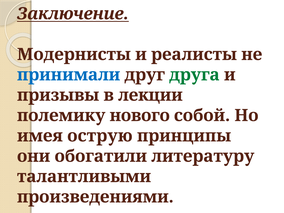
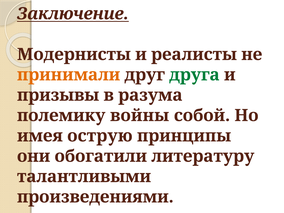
принимали colour: blue -> orange (69, 75)
лекции: лекции -> разума (150, 95)
нового: нового -> войны (140, 115)
